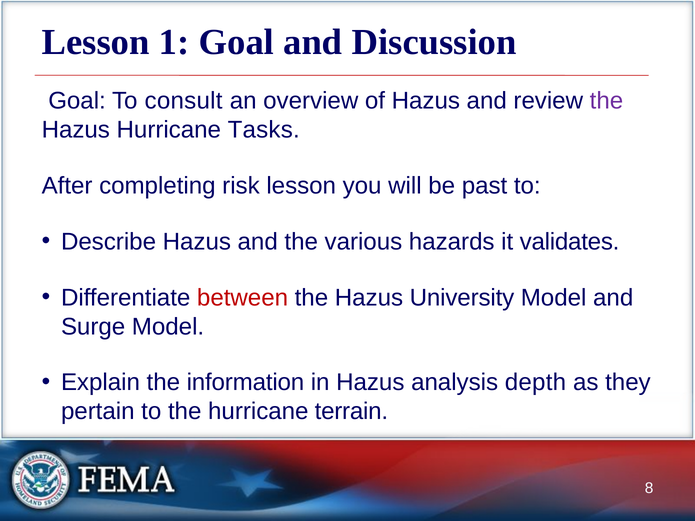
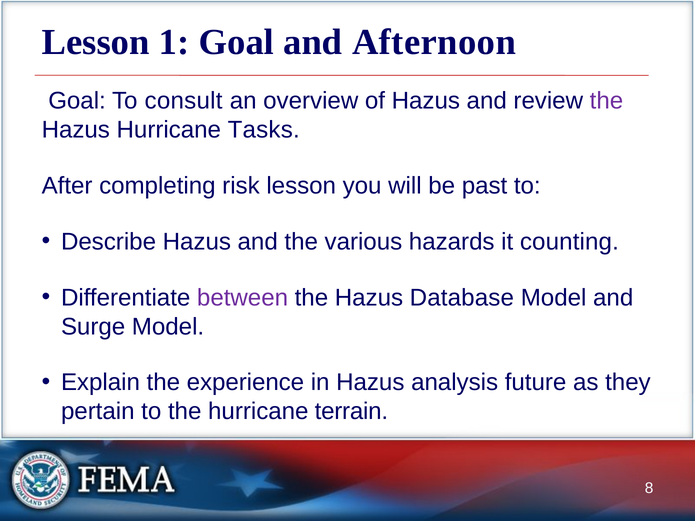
Discussion: Discussion -> Afternoon (434, 42)
validates: validates -> counting (569, 242)
between colour: red -> purple (243, 298)
University: University -> Database (462, 298)
information: information -> experience (245, 383)
depth: depth -> future (536, 383)
